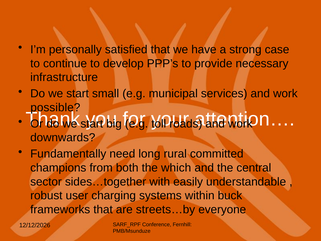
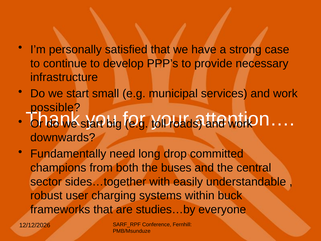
rural: rural -> drop (175, 154)
which: which -> buses (176, 168)
streets…by: streets…by -> studies…by (166, 209)
